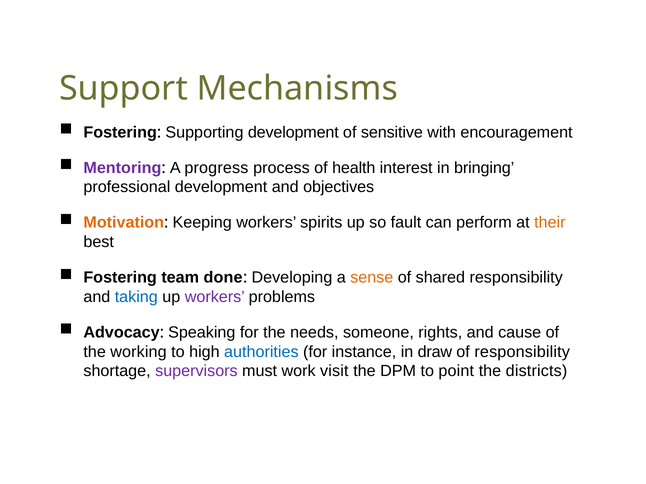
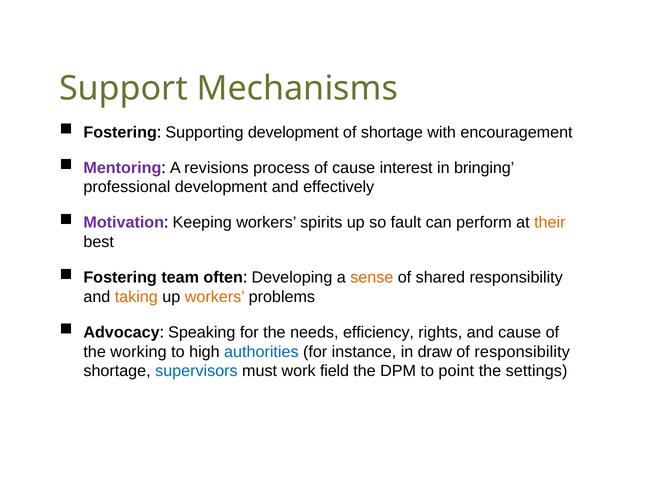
of sensitive: sensitive -> shortage (392, 132)
progress: progress -> revisions (216, 168)
of health: health -> cause (354, 168)
objectives: objectives -> effectively (339, 187)
Motivation colour: orange -> purple (124, 223)
done: done -> often (223, 278)
taking colour: blue -> orange (136, 297)
workers colour: purple -> orange (215, 297)
someone: someone -> efficiency (379, 333)
supervisors colour: purple -> blue (196, 371)
visit: visit -> field (335, 371)
districts: districts -> settings (537, 371)
